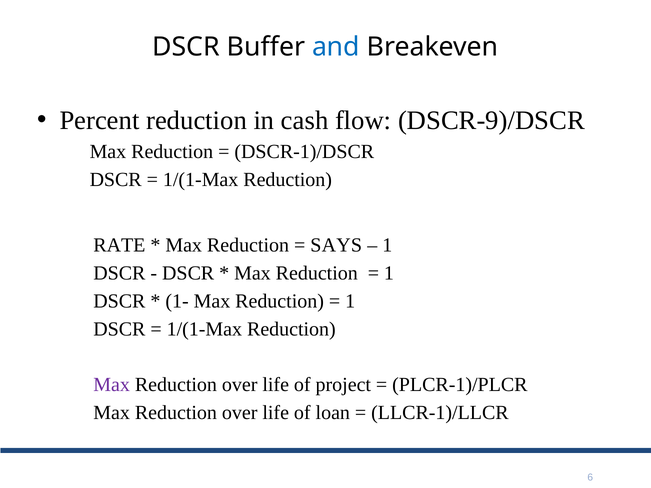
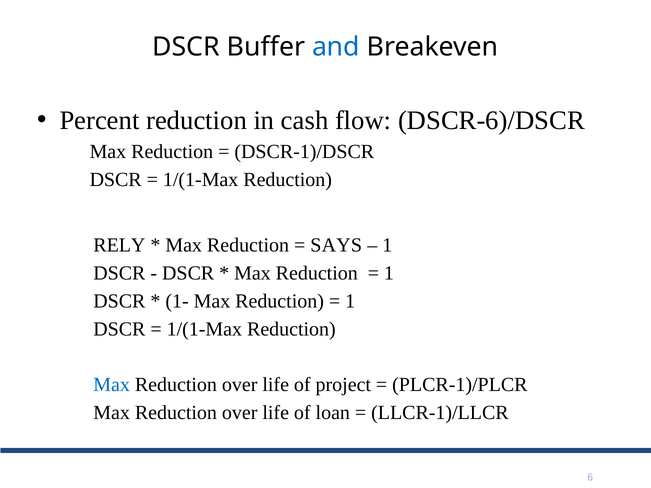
DSCR-9)/DSCR: DSCR-9)/DSCR -> DSCR-6)/DSCR (491, 120)
RATE: RATE -> RELY (119, 245)
Max colour: purple -> blue (112, 385)
